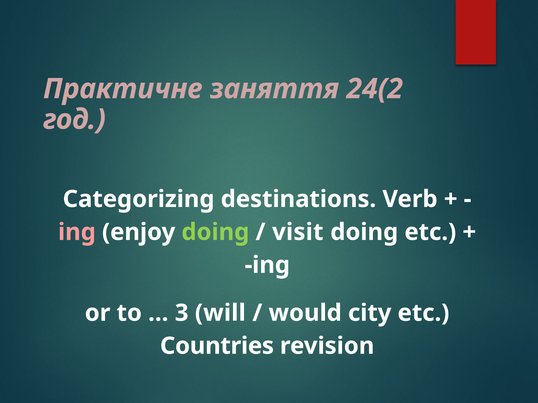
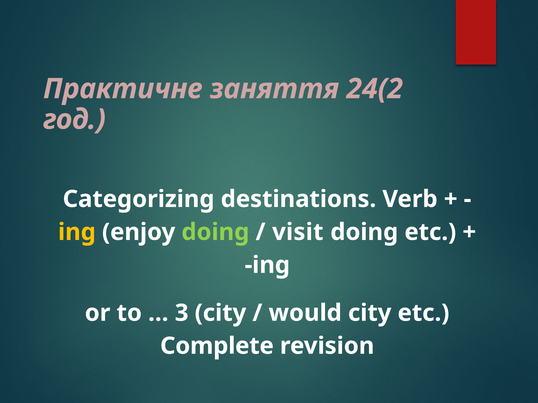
ing colour: pink -> yellow (77, 232)
3 will: will -> city (220, 313)
Countries: Countries -> Complete (217, 346)
